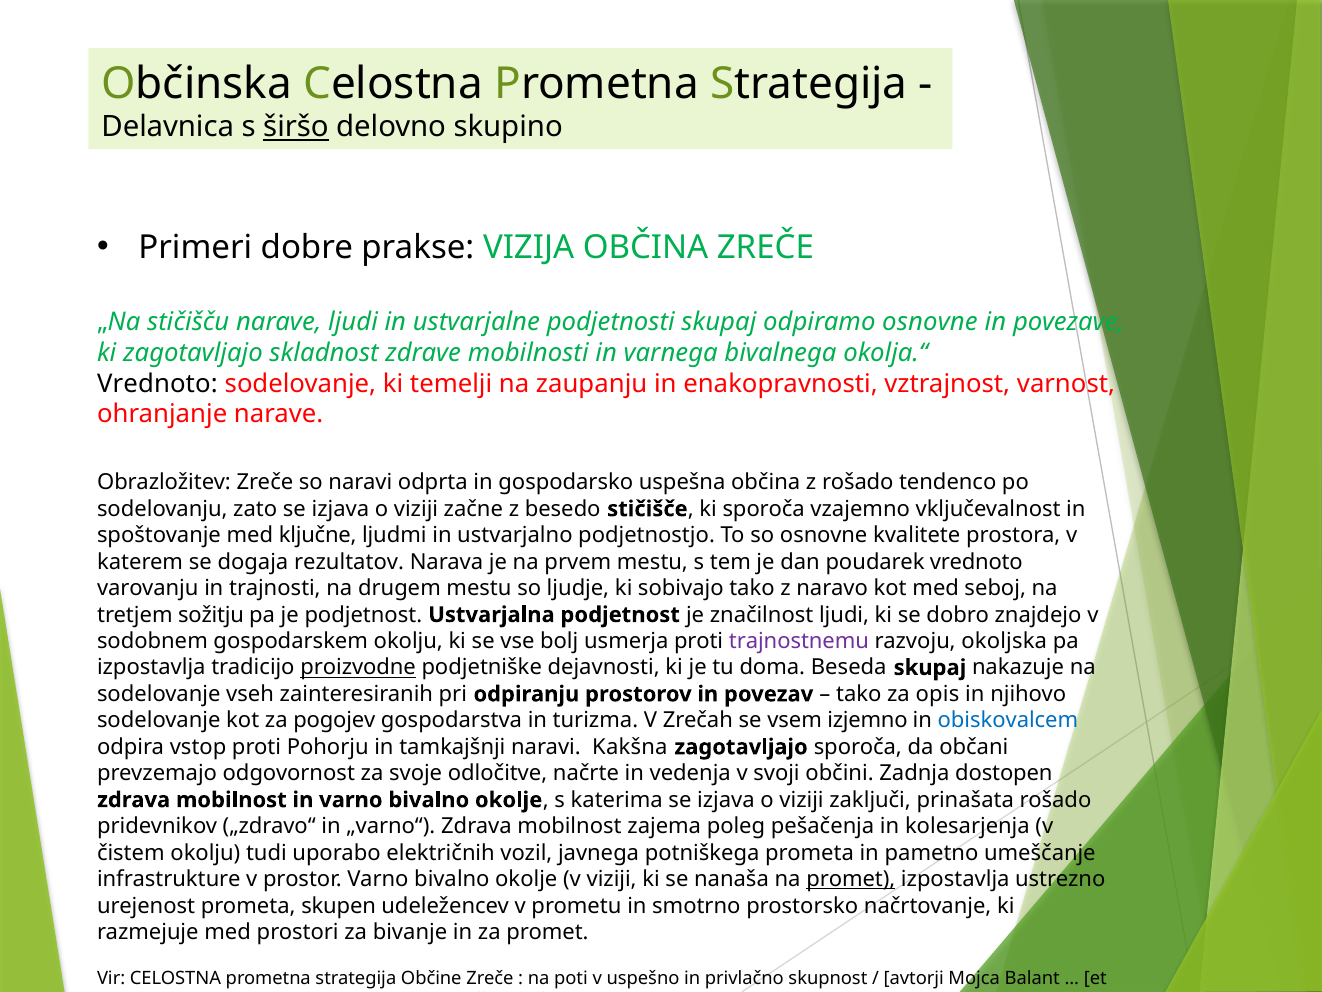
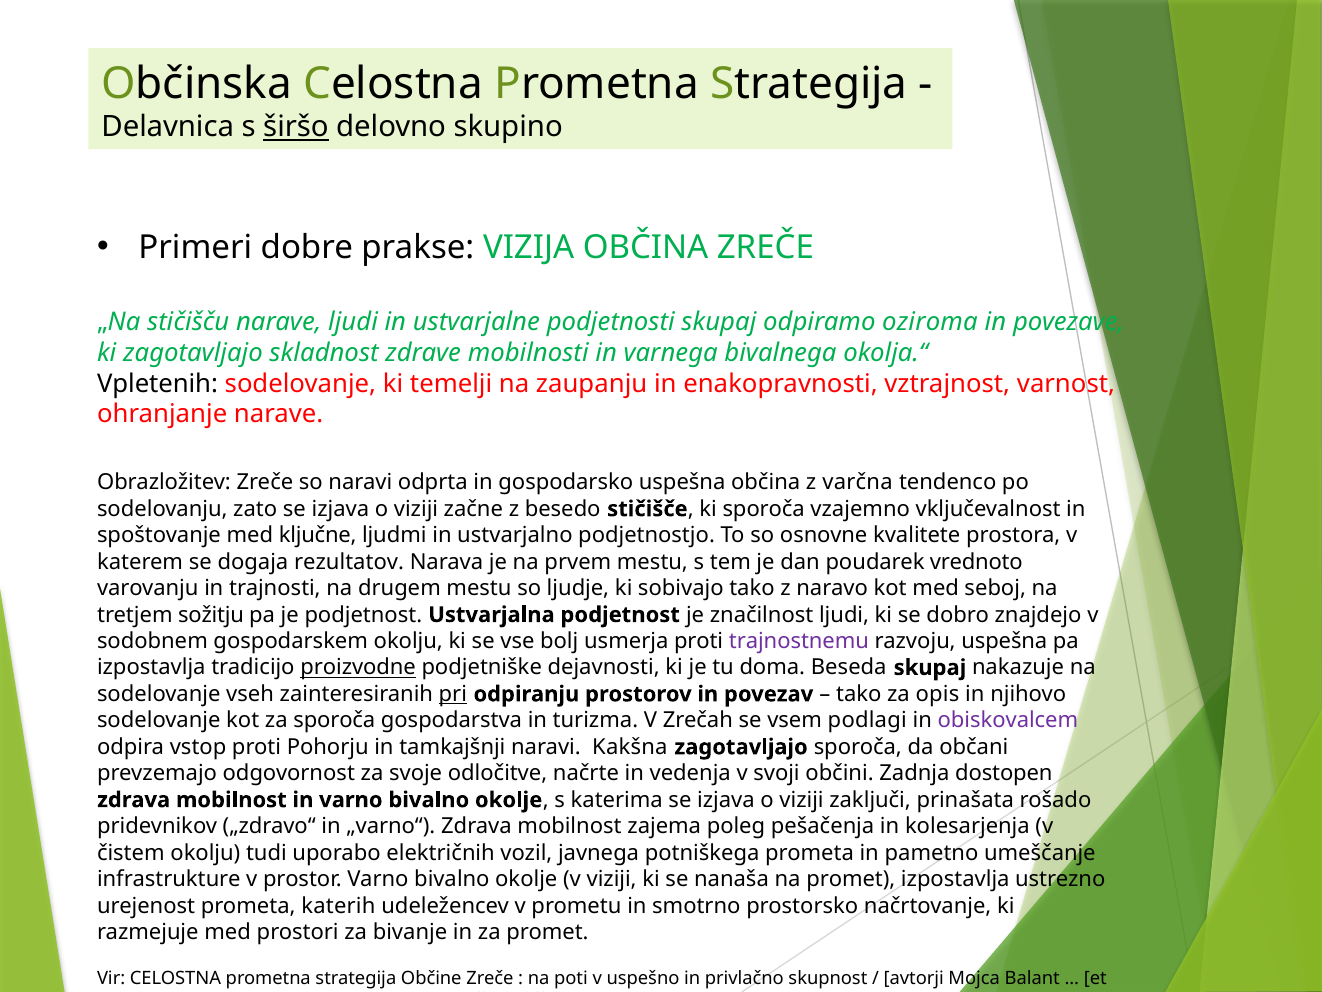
odpiramo osnovne: osnovne -> oziroma (930, 322)
Vrednoto: Vrednoto -> Vpletenih (158, 383)
z rošado: rošado -> varčna (858, 482)
razvoju okoljska: okoljska -> uspešna (1004, 641)
pri underline: none -> present (453, 694)
za pogojev: pogojev -> sporoča (334, 720)
izjemno: izjemno -> podlagi (867, 720)
obiskovalcem colour: blue -> purple (1008, 720)
promet underline: present -> none (851, 879)
skupen: skupen -> katerih (338, 905)
